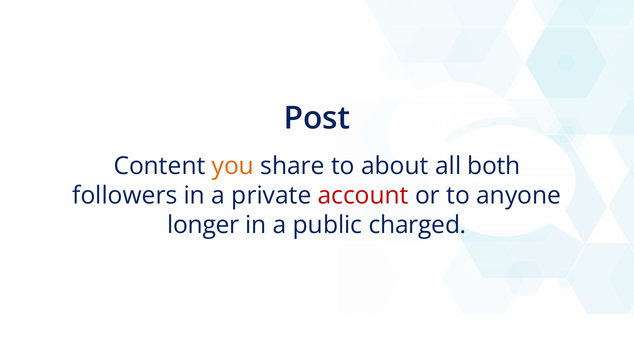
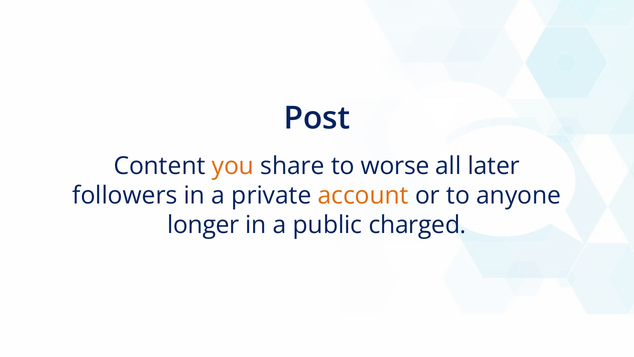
about: about -> worse (395, 166)
both: both -> later (494, 166)
account colour: red -> orange (363, 195)
